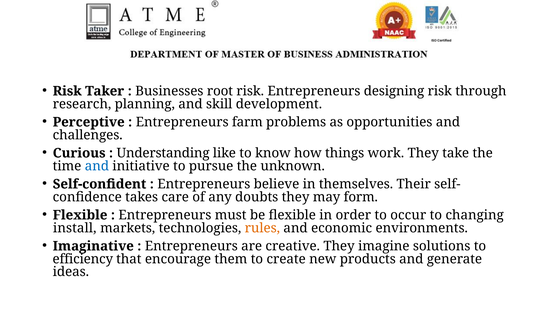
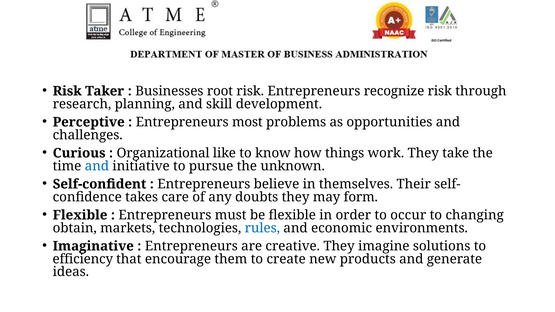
designing: designing -> recognize (394, 91)
farm: farm -> most (247, 122)
Understanding: Understanding -> Organizational (163, 153)
install: install -> obtain (75, 228)
rules colour: orange -> blue (262, 228)
